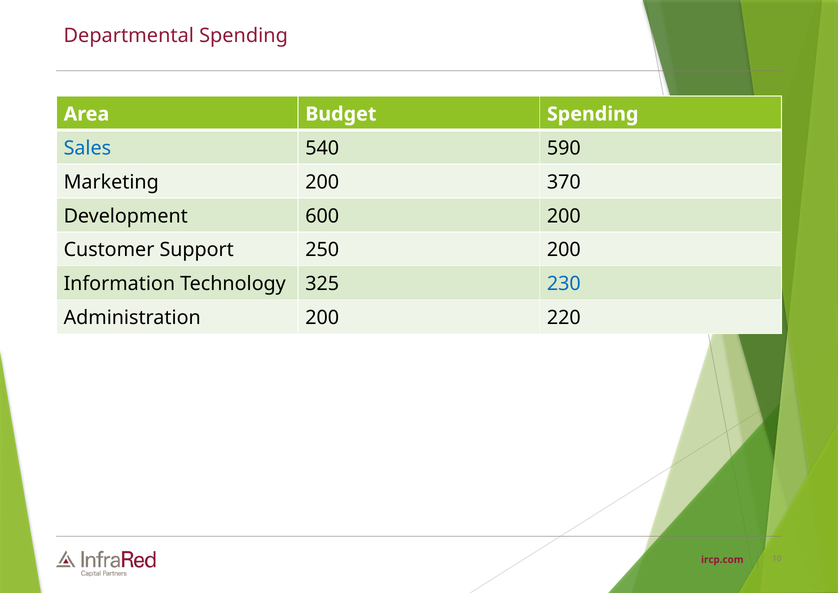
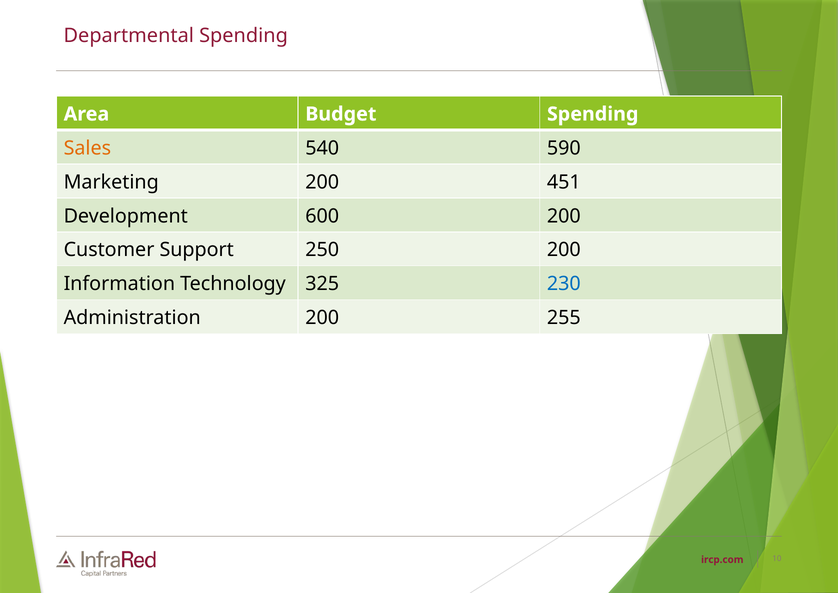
Sales colour: blue -> orange (87, 148)
370: 370 -> 451 (564, 182)
220: 220 -> 255 (564, 318)
